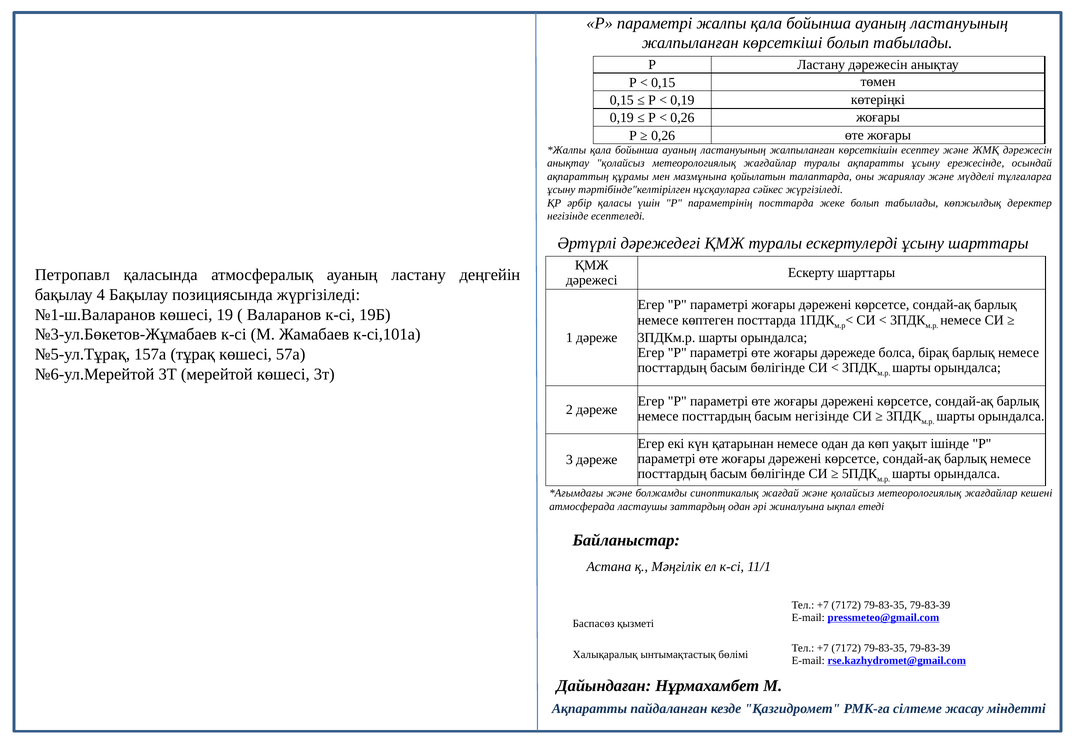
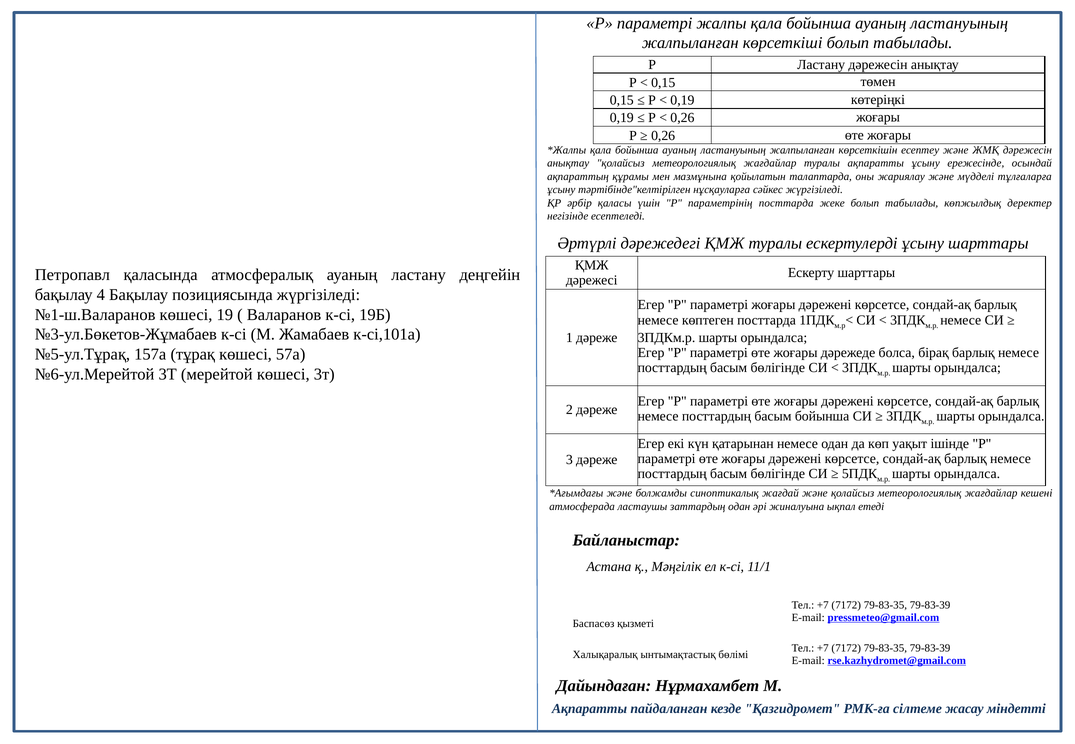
басым негізінде: негізінде -> бойынша (822, 416)
